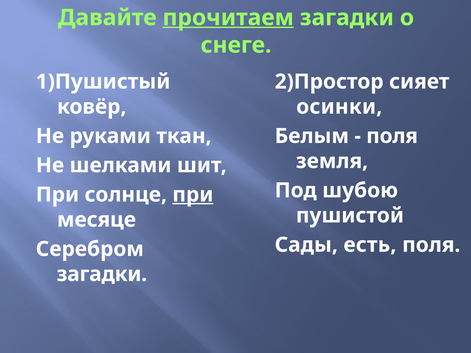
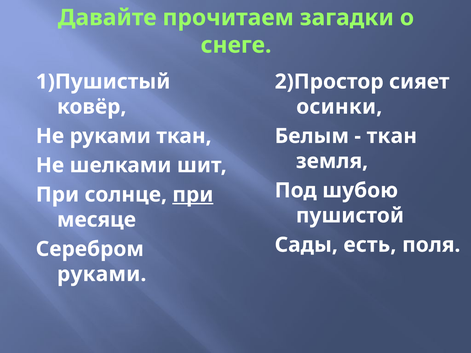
прочитаем underline: present -> none (228, 18)
поля: поля -> ткан (392, 136)
загадки: загадки -> руками (102, 274)
